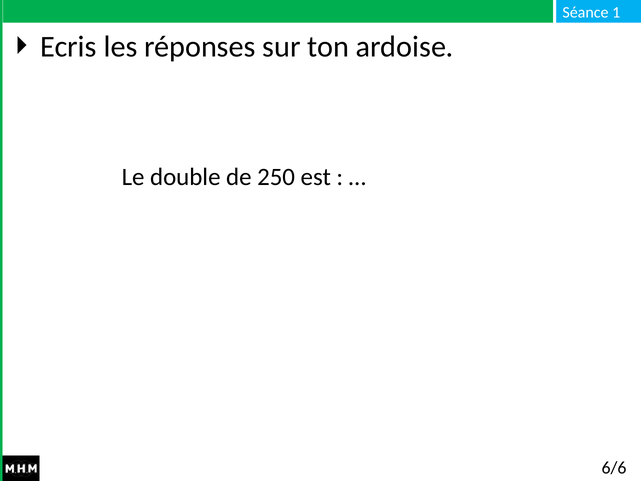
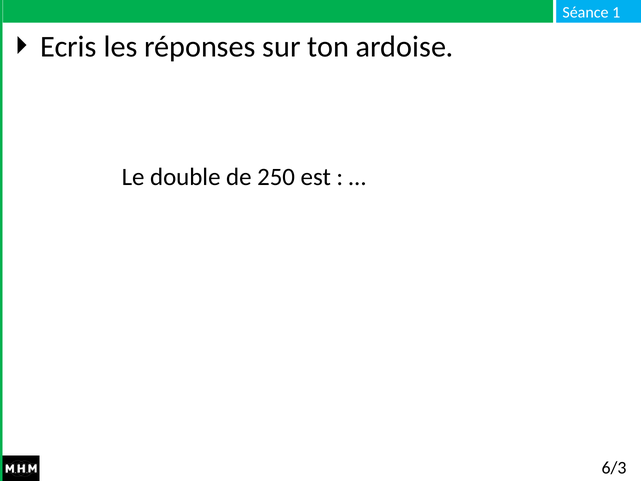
6/6: 6/6 -> 6/3 (614, 468)
